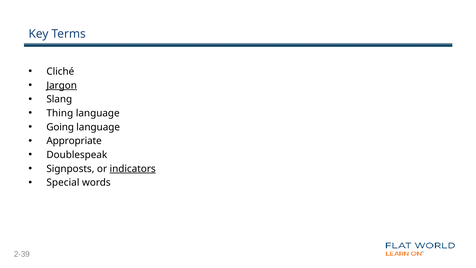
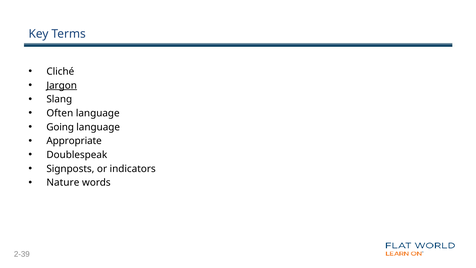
Thing: Thing -> Often (60, 113)
indicators underline: present -> none (133, 169)
Special: Special -> Nature (63, 183)
